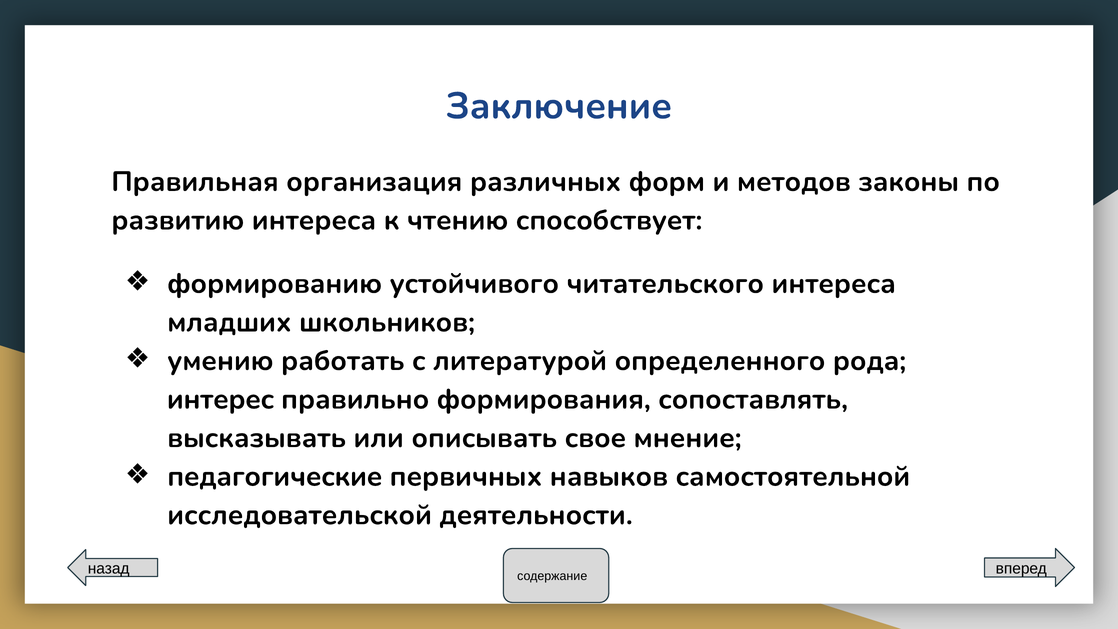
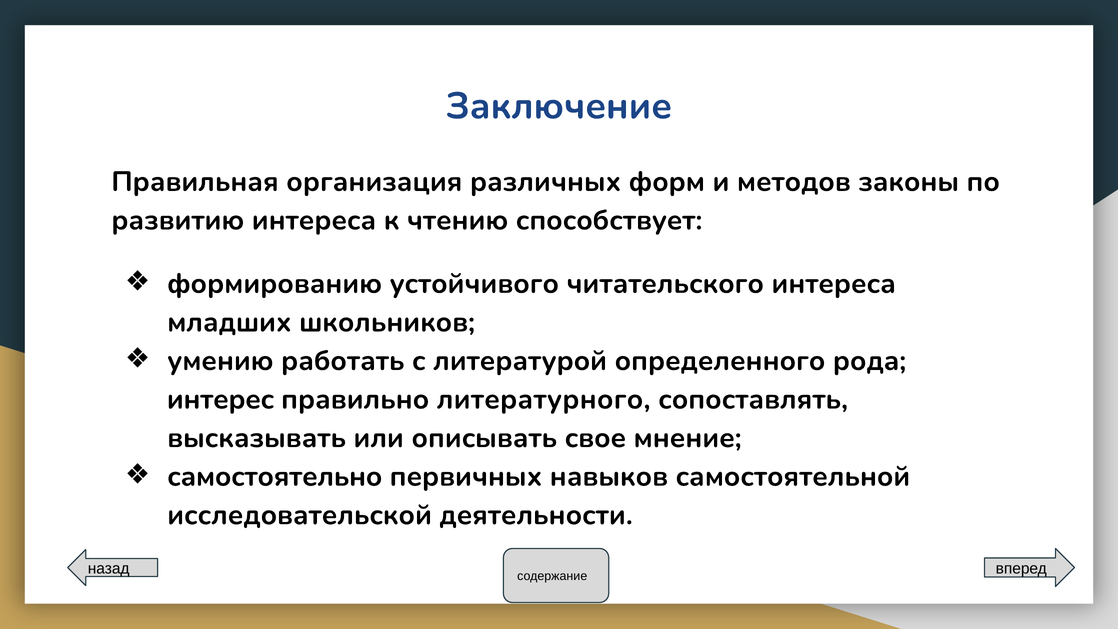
формирования: формирования -> литературного (544, 399)
педагогические: педагогические -> самостоятельно (275, 476)
